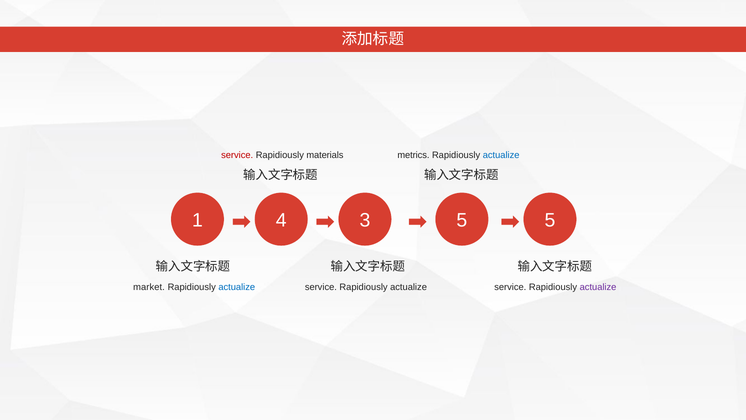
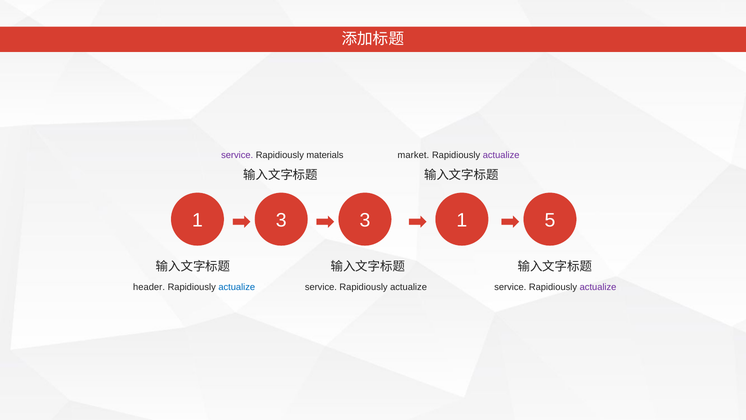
service colour: red -> purple (237, 155)
metrics: metrics -> market (413, 155)
actualize colour: blue -> purple (501, 155)
1 4: 4 -> 3 (281, 220)
3 5: 5 -> 1 (462, 220)
market: market -> header (149, 287)
